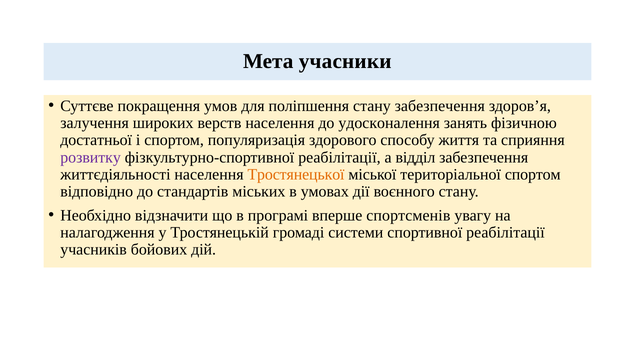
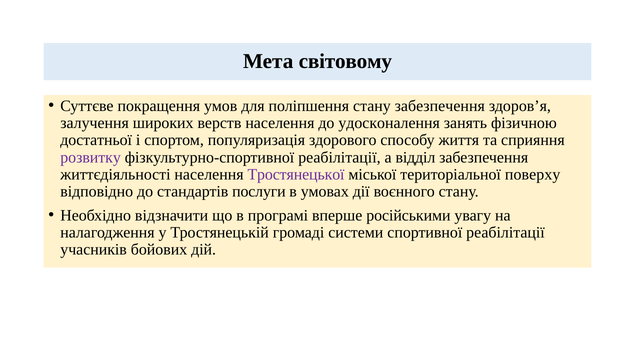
учасники: учасники -> світовому (345, 62)
Тростянецької colour: orange -> purple (296, 174)
територіальної спортом: спортом -> поверху (533, 174)
міських: міських -> послуги (259, 192)
спортсменів: спортсменів -> російськими (408, 215)
